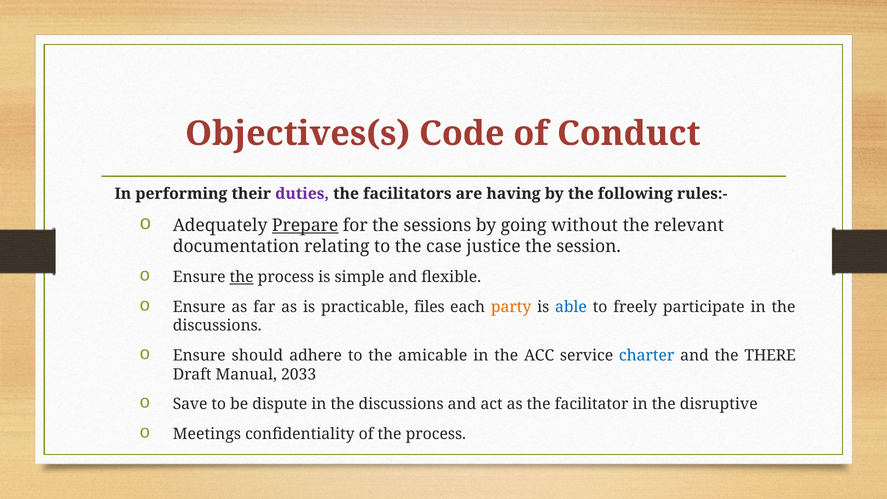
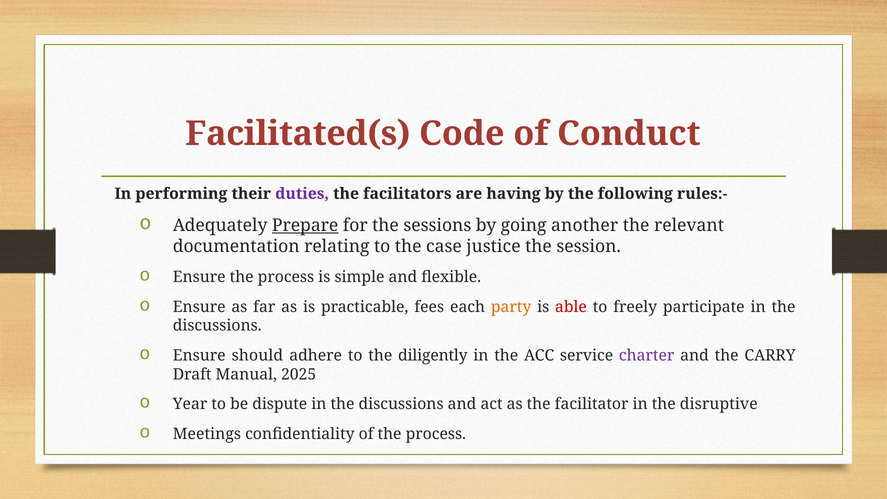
Objectives(s: Objectives(s -> Facilitated(s (298, 134)
without: without -> another (585, 225)
the underline: present -> none (242, 277)
files: files -> fees (429, 307)
able colour: blue -> red (571, 307)
amicable: amicable -> diligently (433, 355)
charter colour: blue -> purple (647, 355)
THERE: THERE -> CARRY (770, 355)
2033: 2033 -> 2025 (299, 374)
Save: Save -> Year (190, 404)
